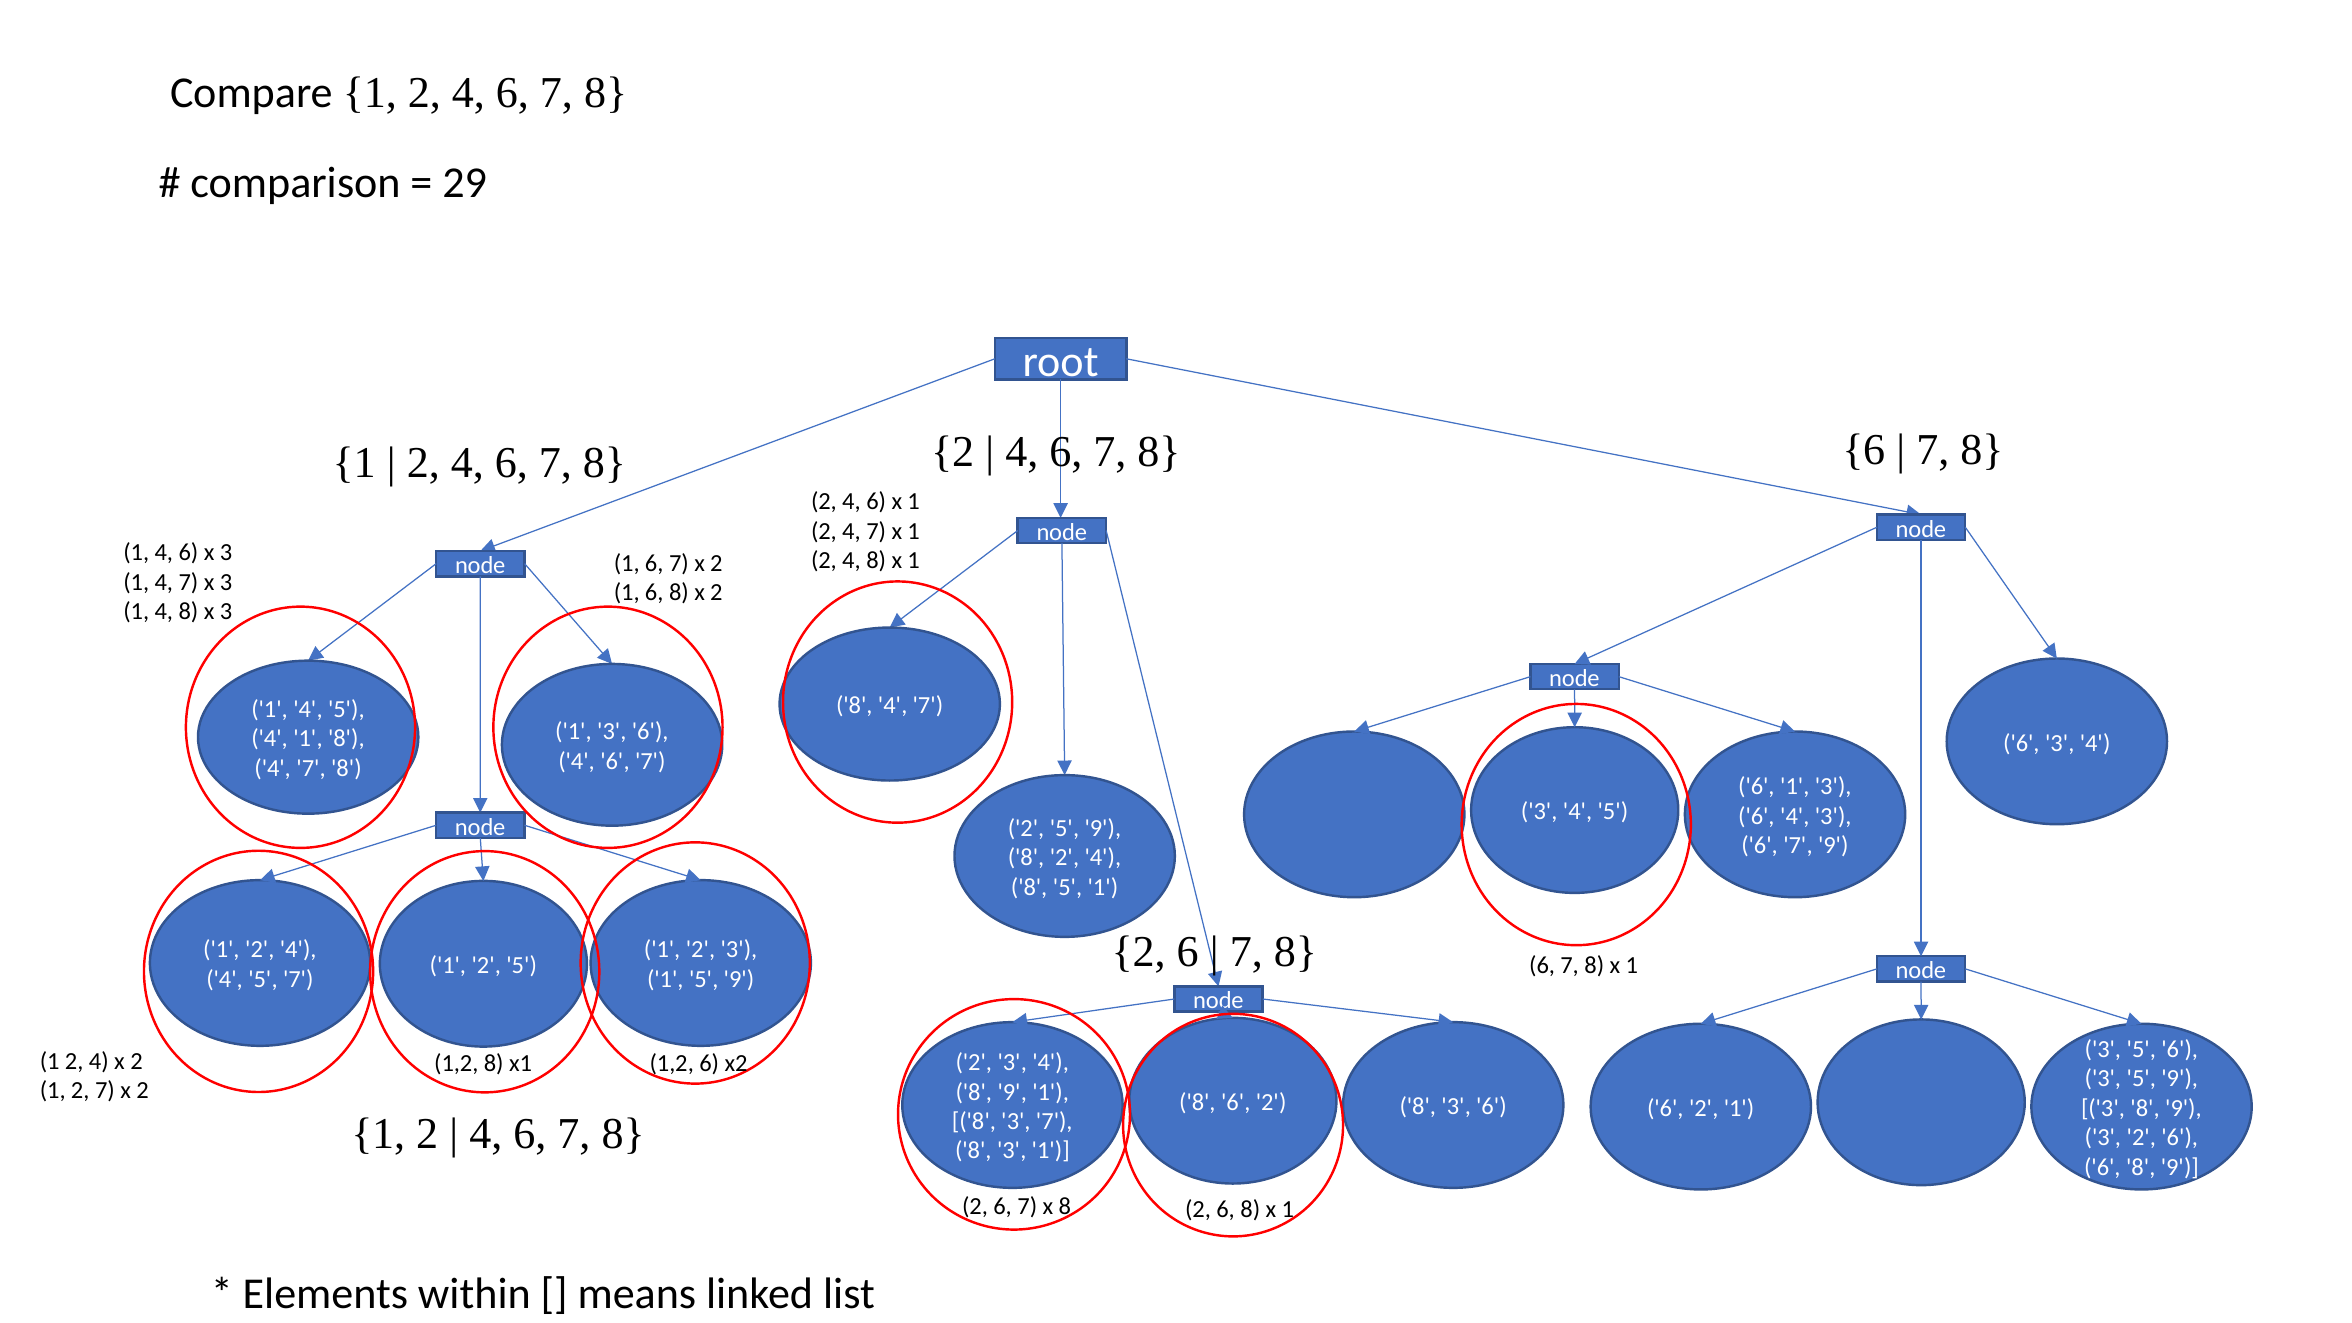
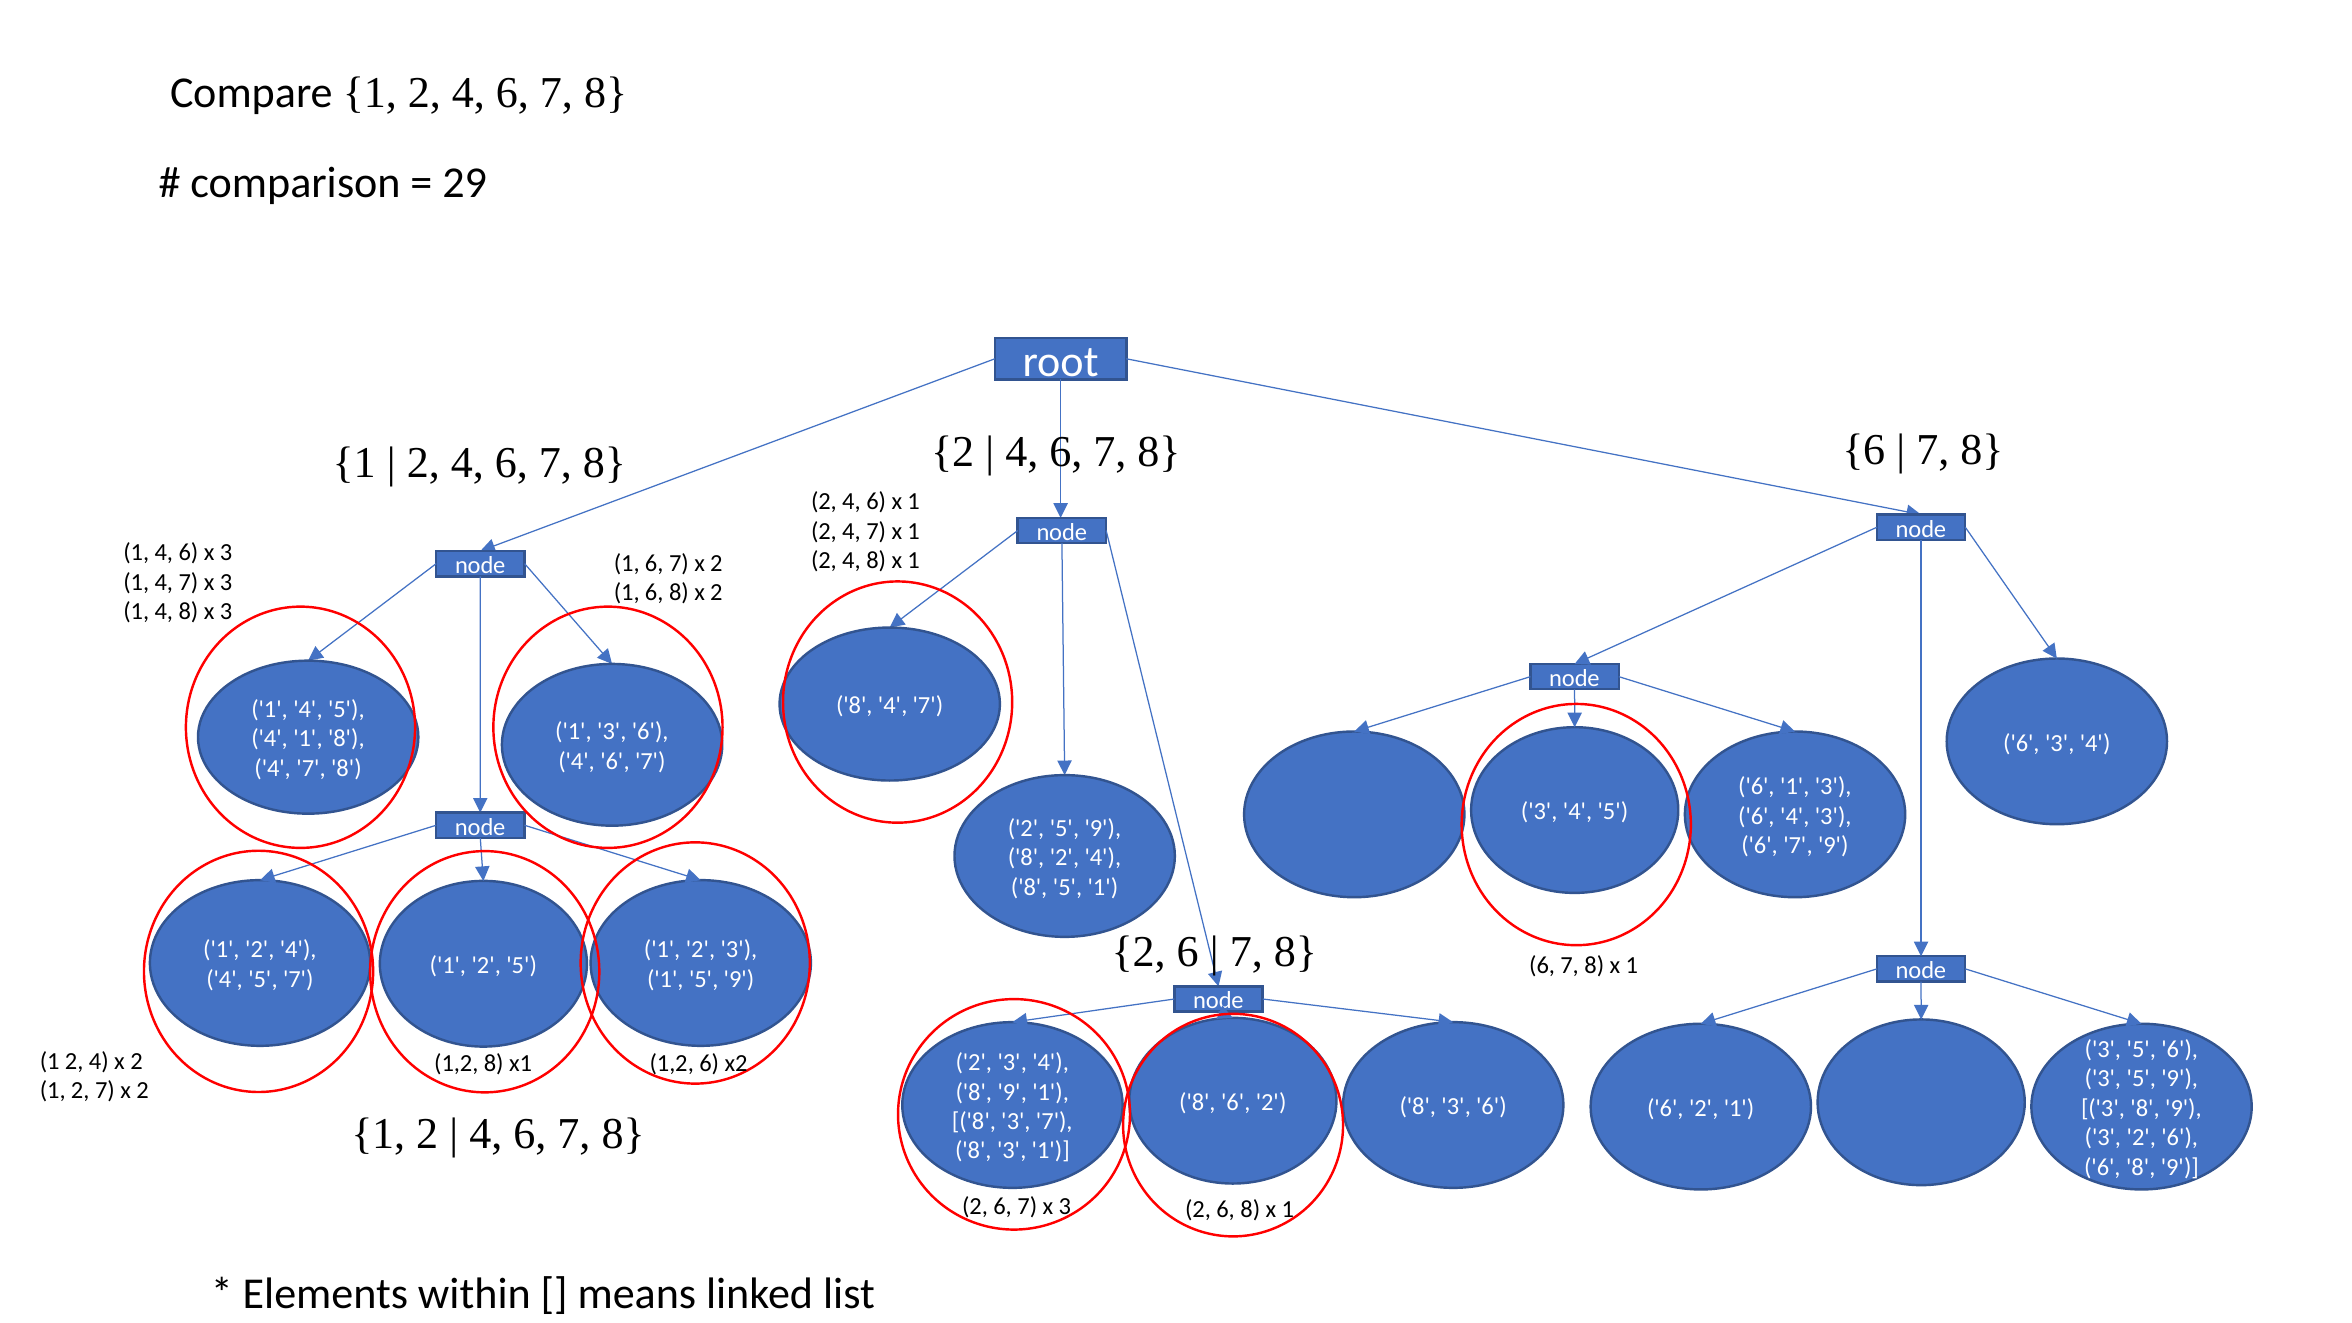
6 7 x 8: 8 -> 3 (1065, 1206)
